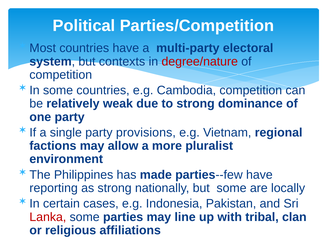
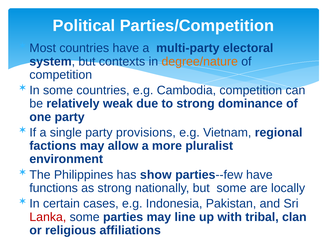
degree/nature colour: red -> orange (200, 61)
made: made -> show (156, 174)
reporting: reporting -> functions (54, 187)
